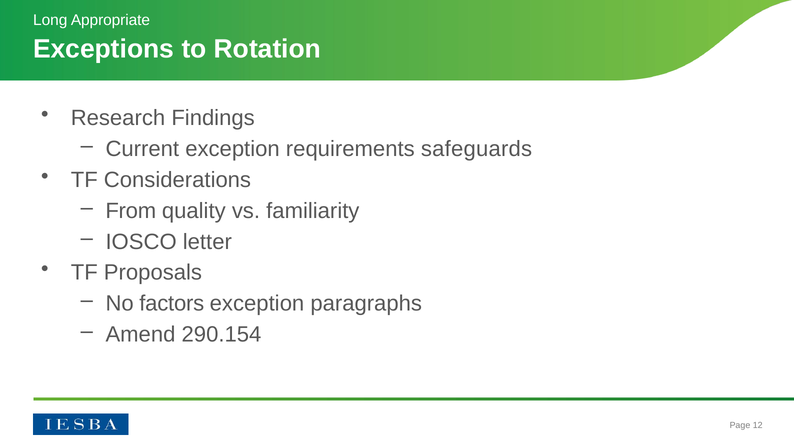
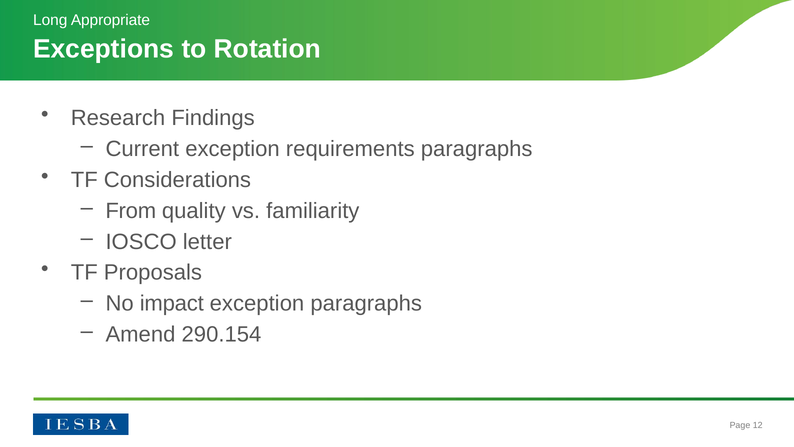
requirements safeguards: safeguards -> paragraphs (477, 149)
factors: factors -> impact (172, 303)
